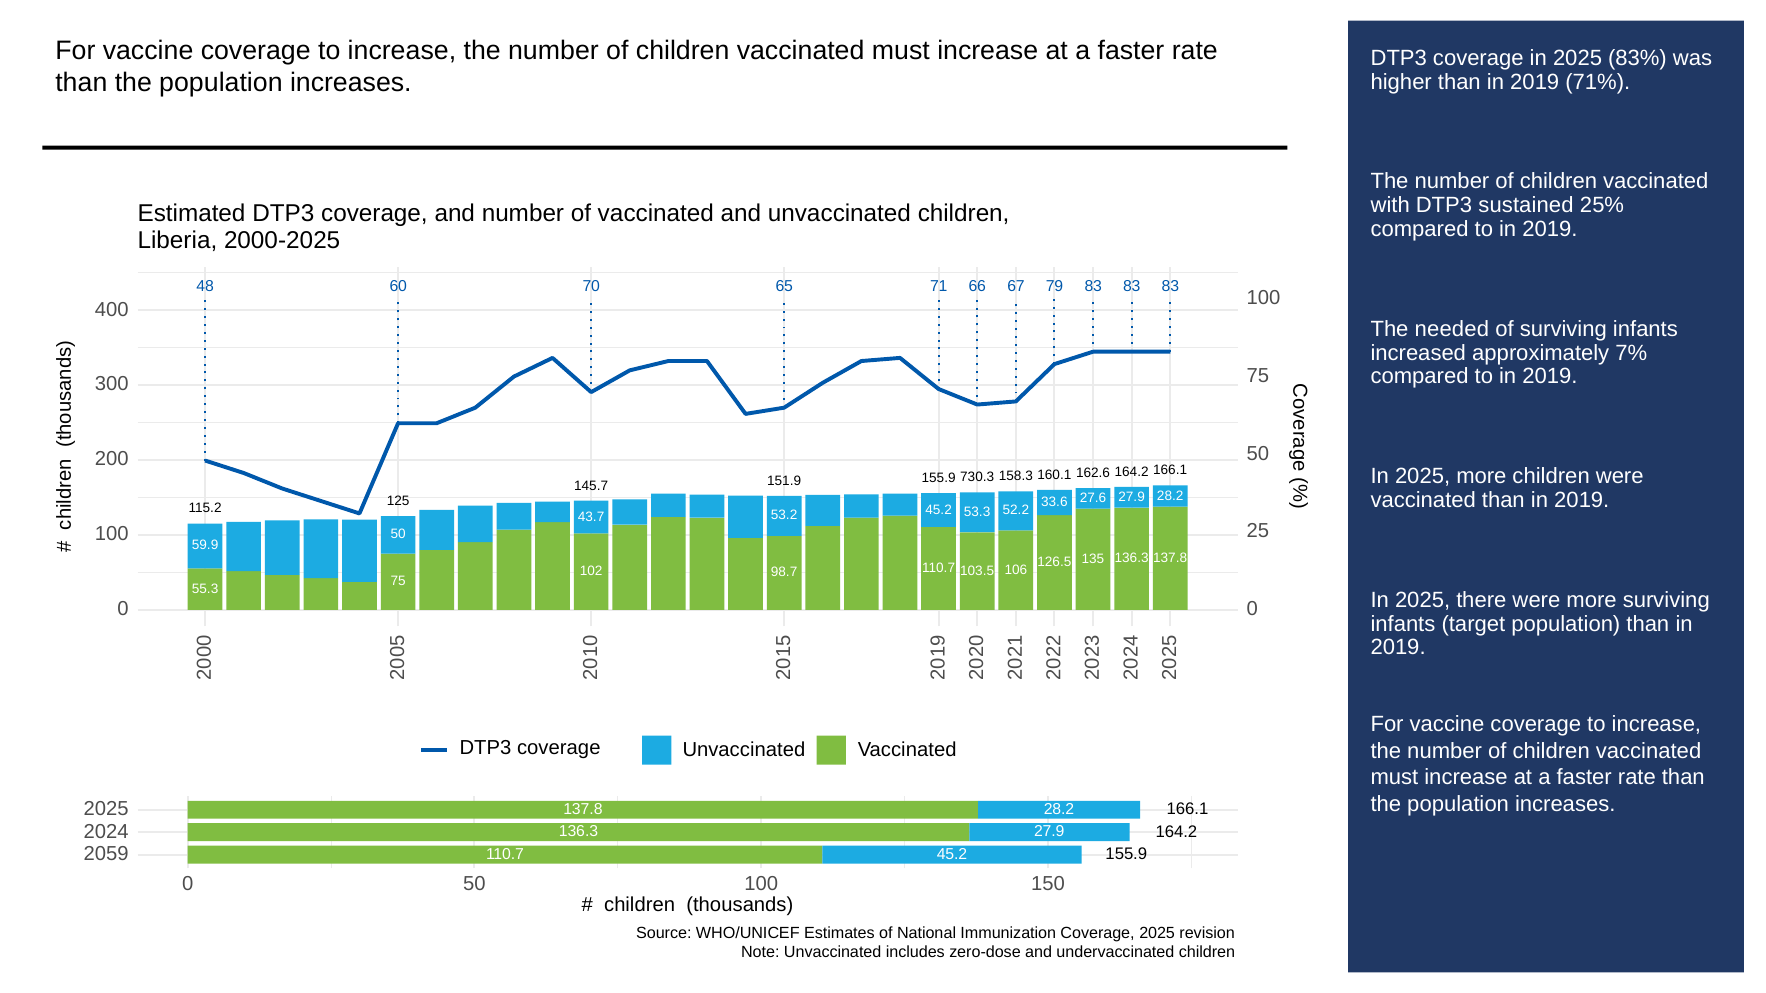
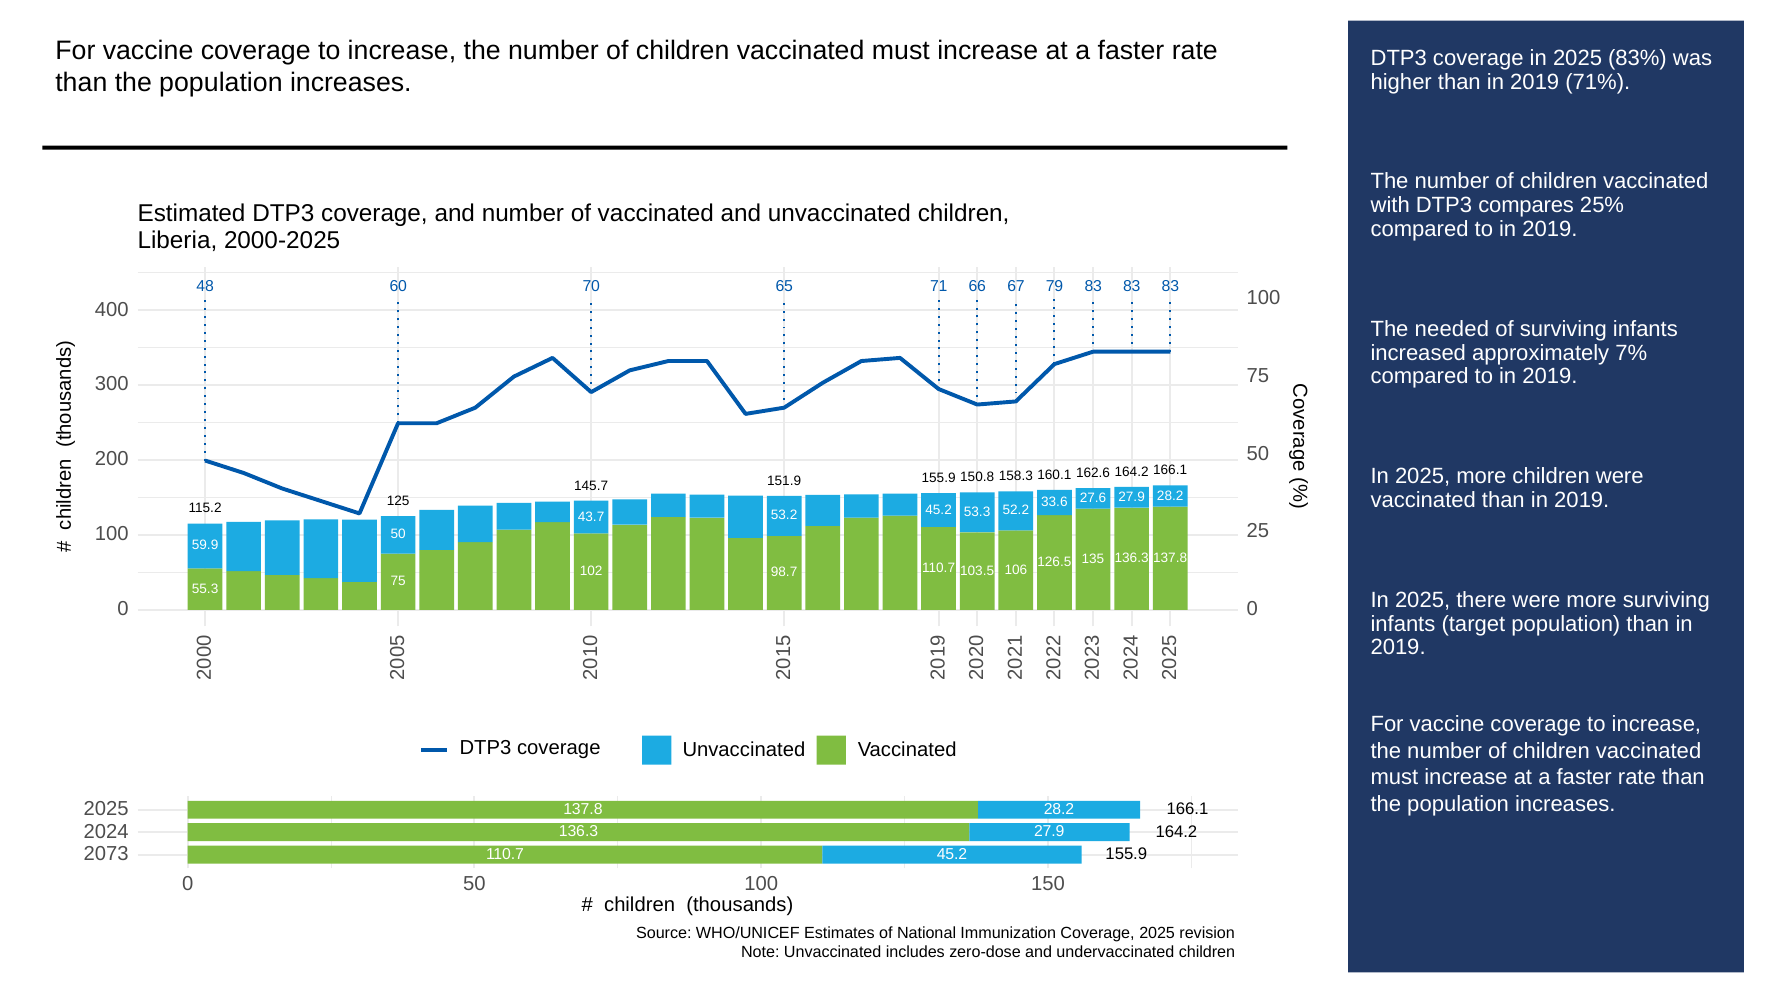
sustained: sustained -> compares (1526, 206)
730.3: 730.3 -> 150.8 (977, 477)
2059: 2059 -> 2073 (106, 854)
